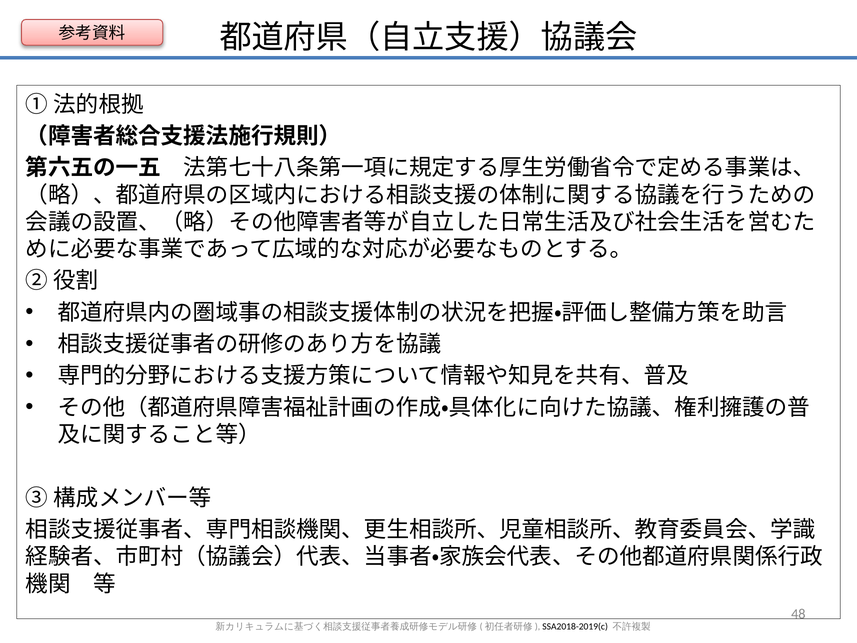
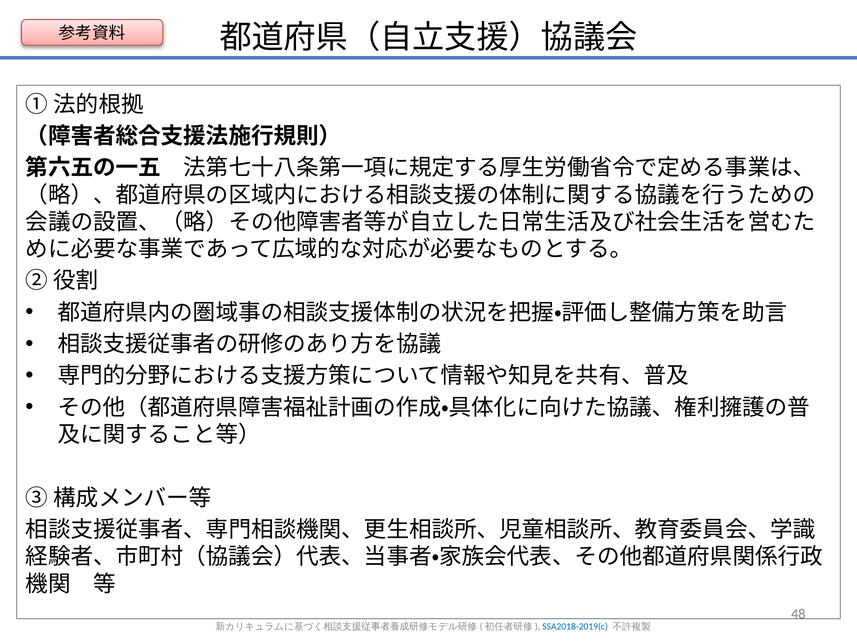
SSA2018-2019(c colour: black -> blue (575, 626)
